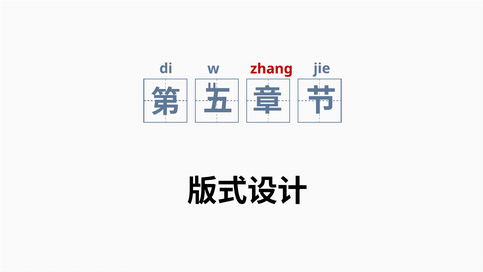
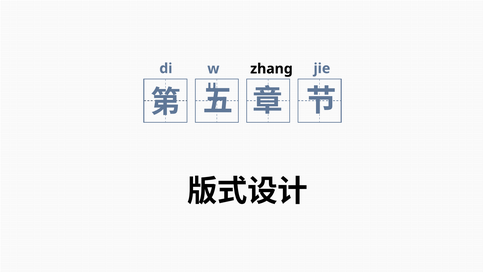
zhang colour: red -> black (271, 69)
